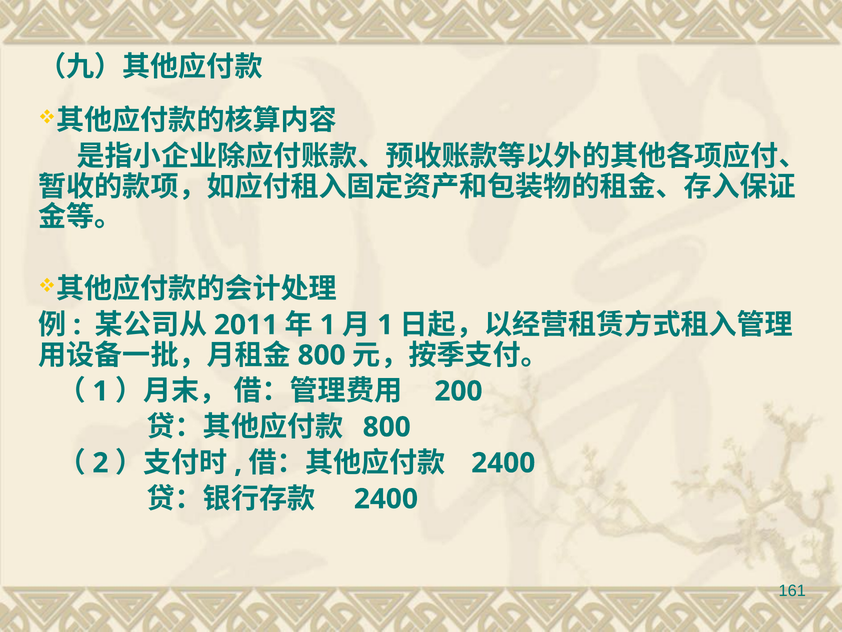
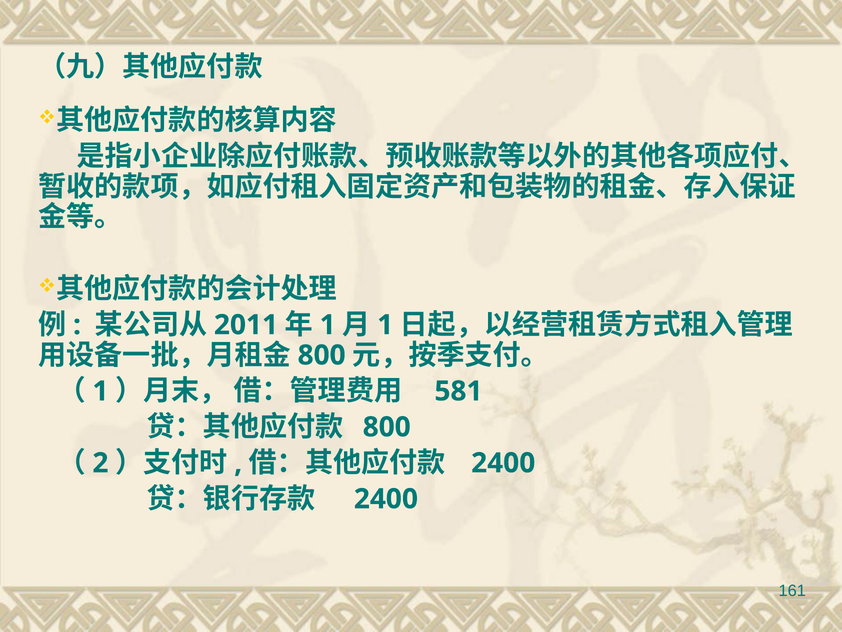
200: 200 -> 581 (458, 391)
